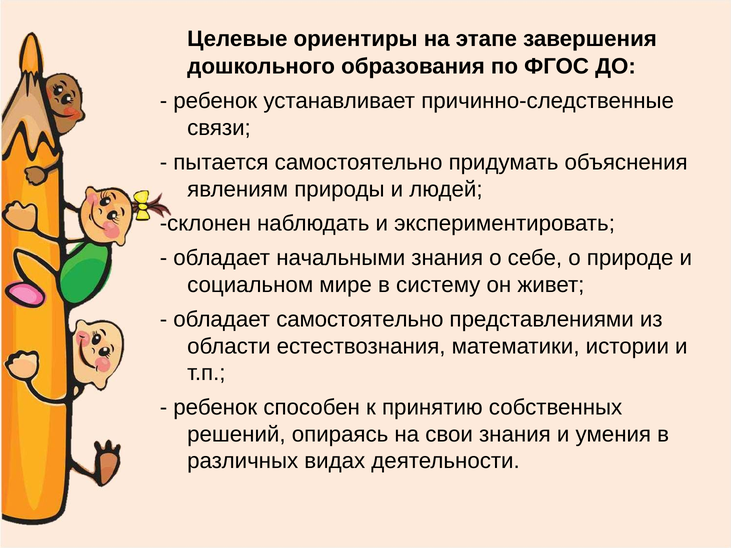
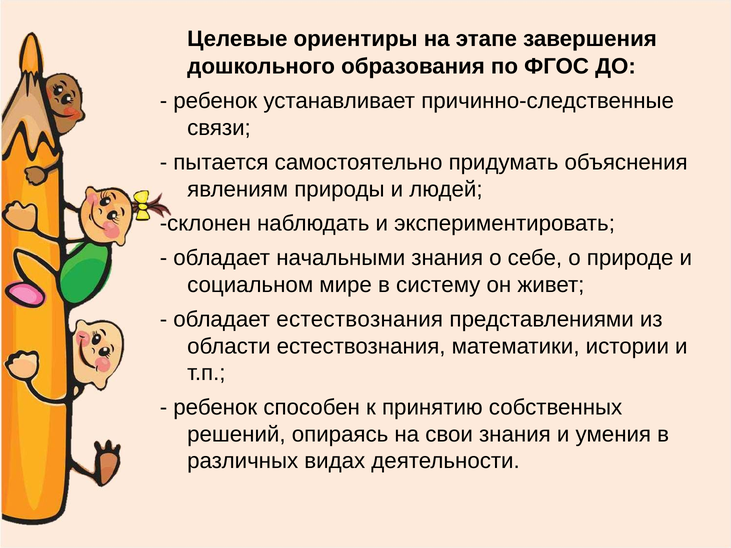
обладает самостоятельно: самостоятельно -> естествознания (360, 320)
